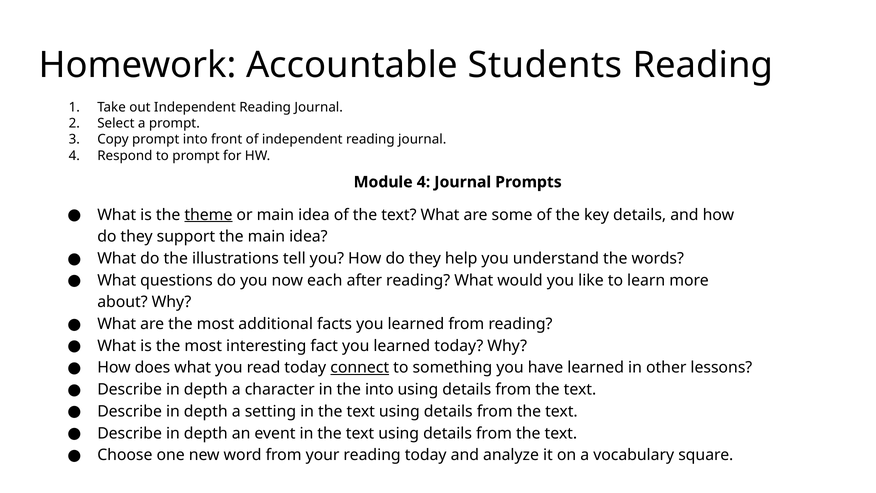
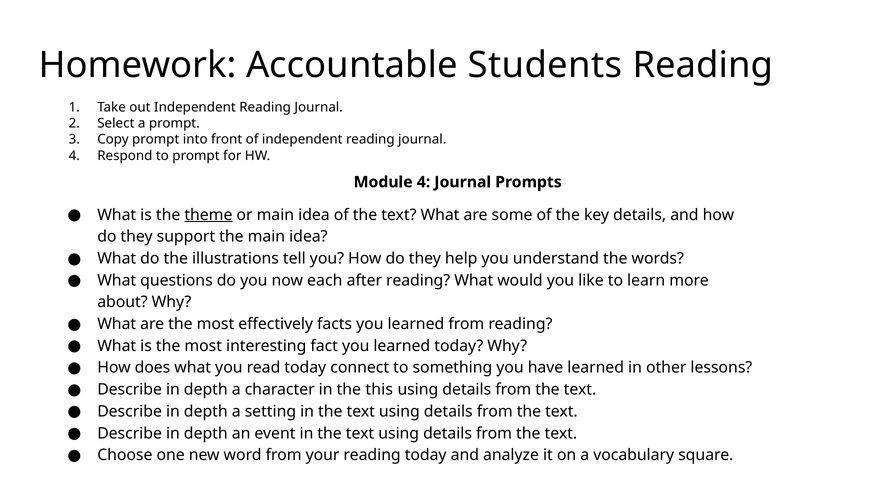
additional: additional -> effectively (276, 324)
connect underline: present -> none (360, 368)
the into: into -> this (379, 389)
